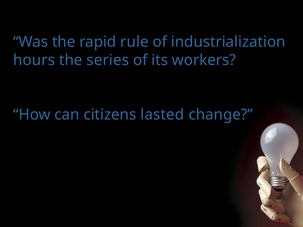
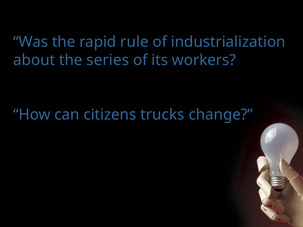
hours: hours -> about (34, 60)
lasted: lasted -> trucks (162, 115)
